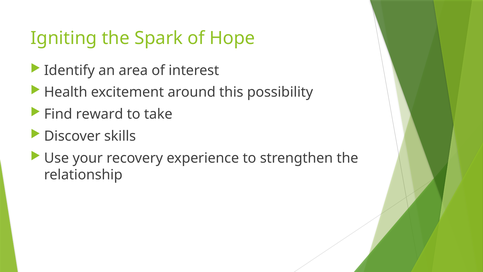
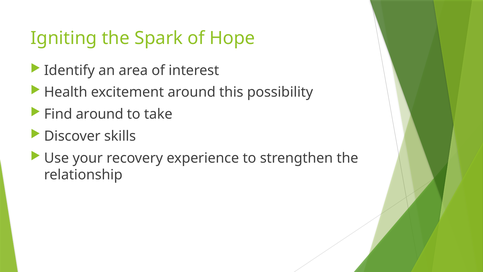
Find reward: reward -> around (100, 114)
